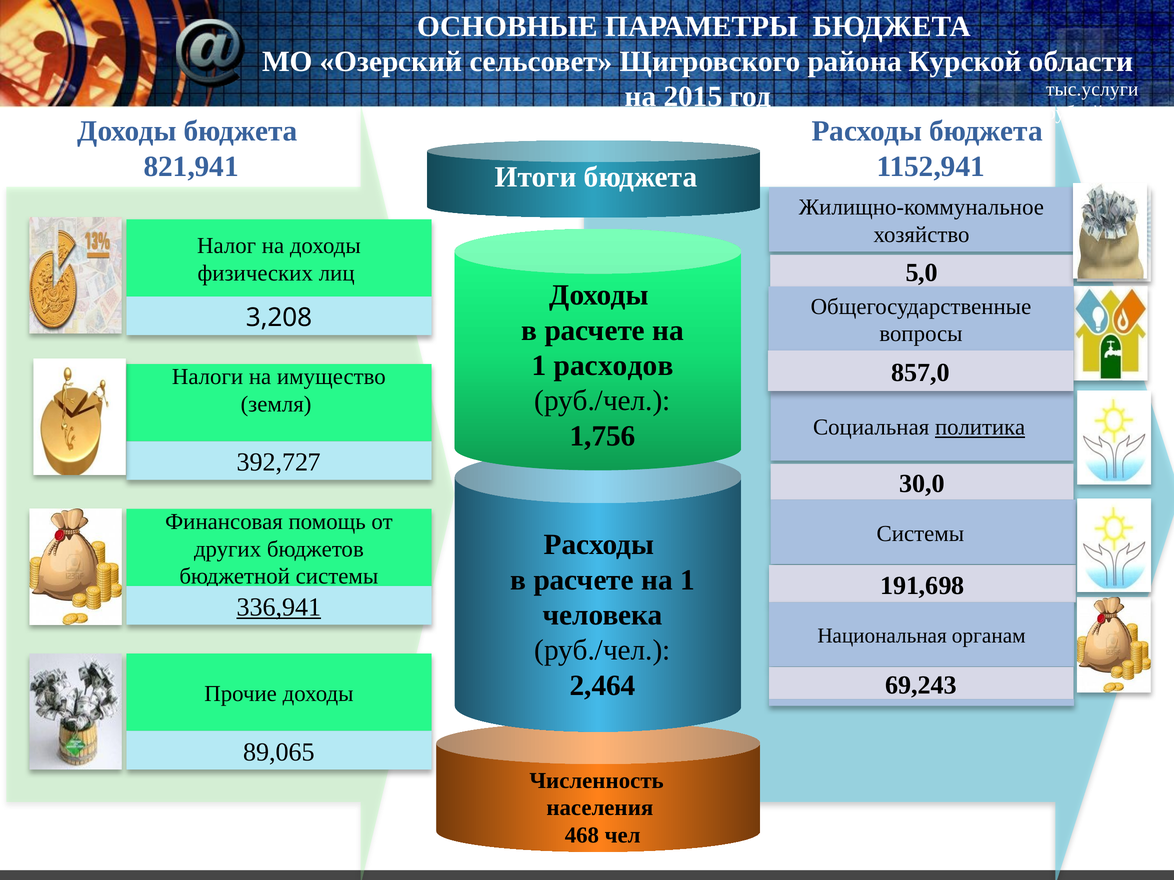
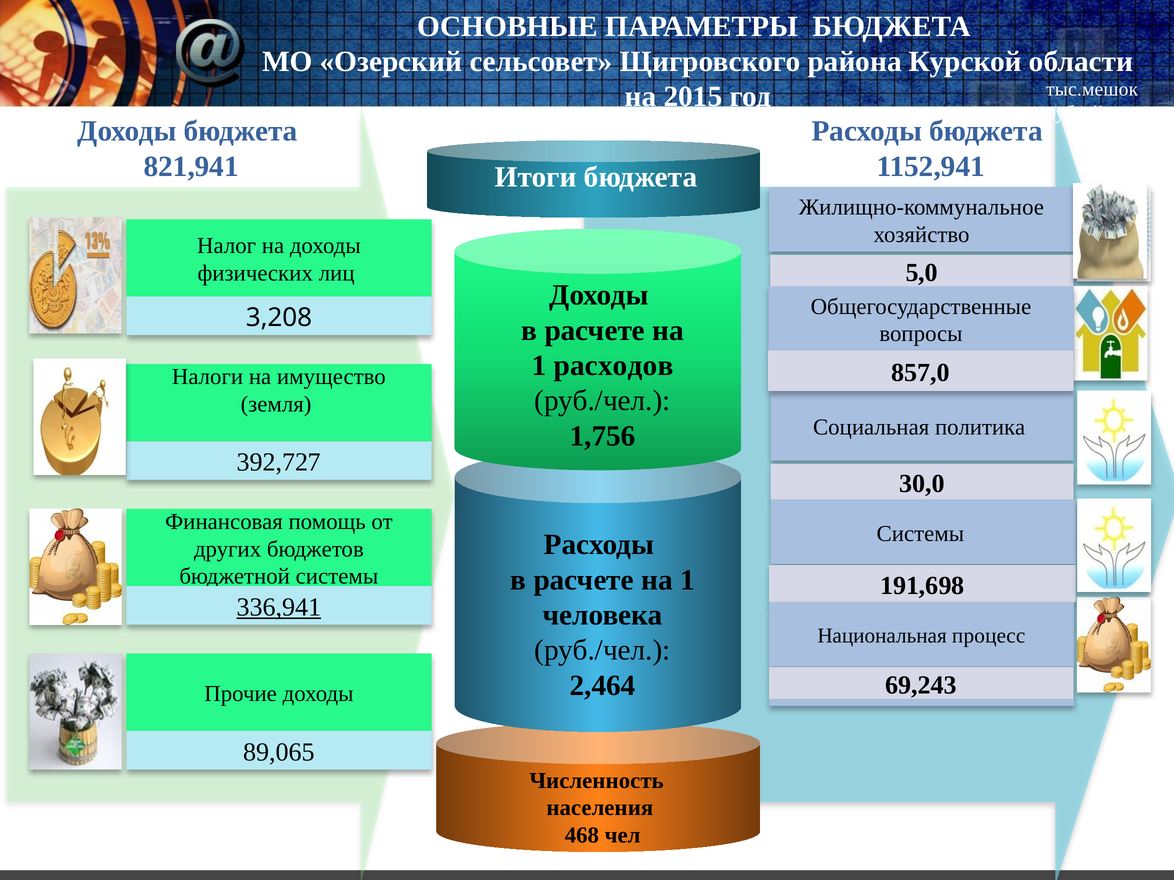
тыс.услуги: тыс.услуги -> тыс.мешок (1092, 89)
политика underline: present -> none (980, 428)
органам: органам -> процесс (989, 636)
